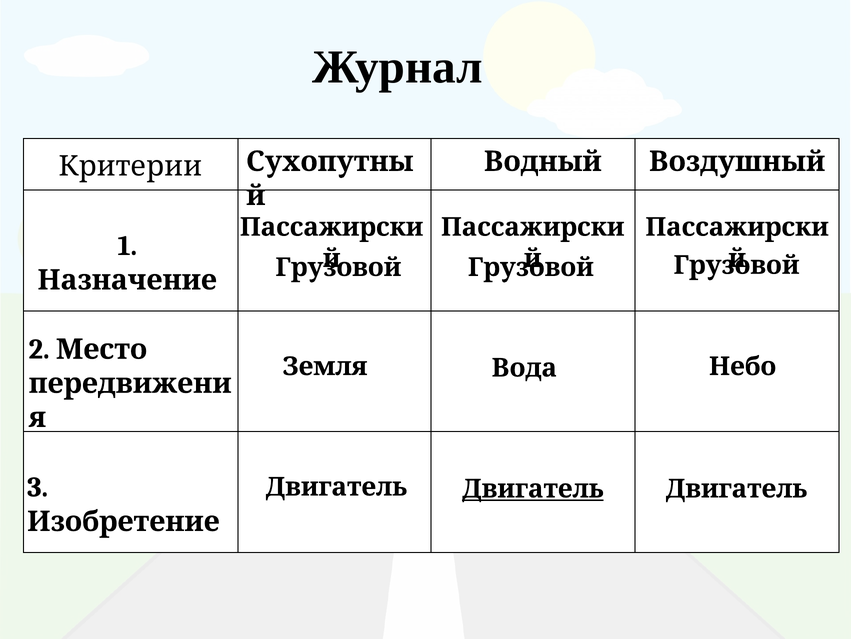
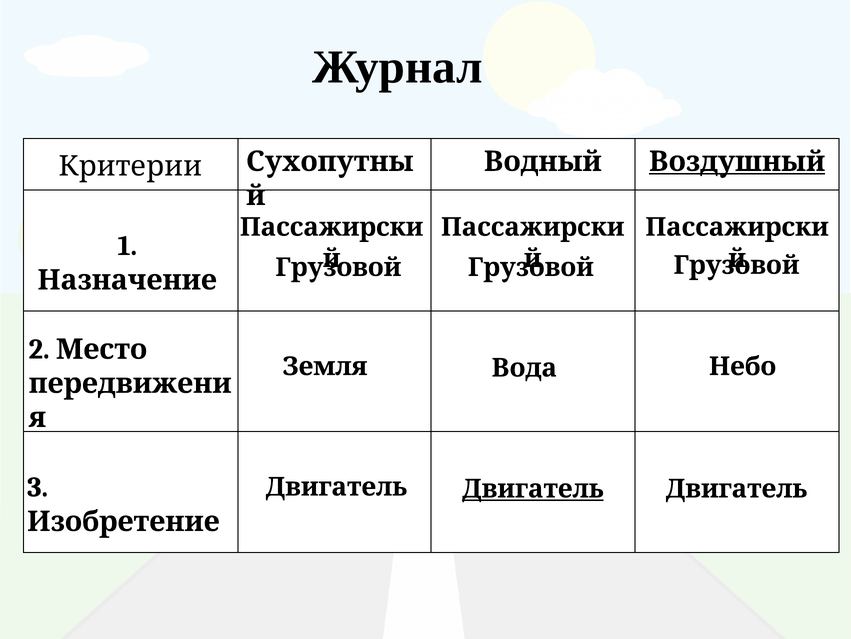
Воздушный underline: none -> present (737, 161)
